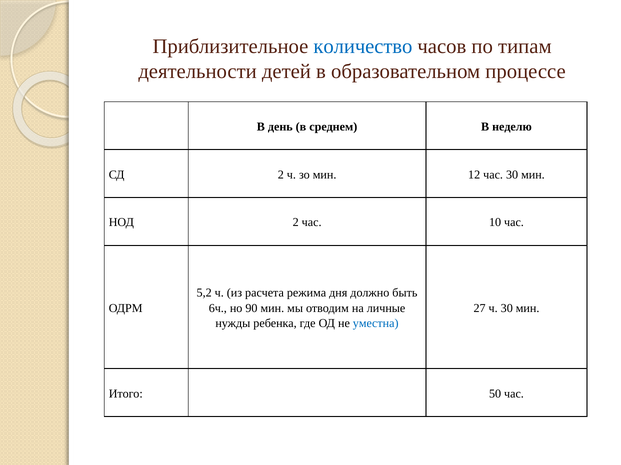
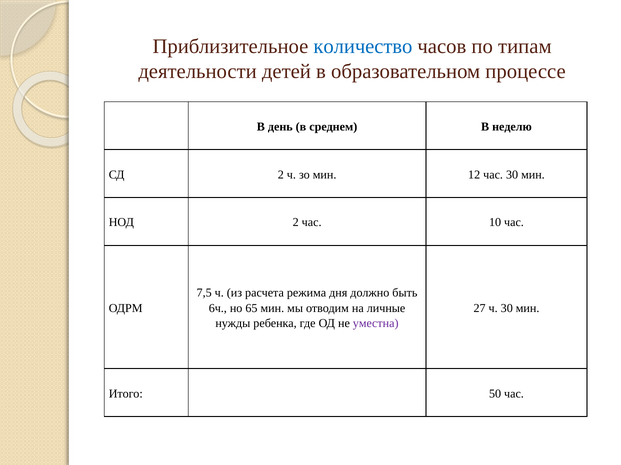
5,2: 5,2 -> 7,5 (204, 293)
90: 90 -> 65 (251, 309)
уместна colour: blue -> purple (376, 324)
